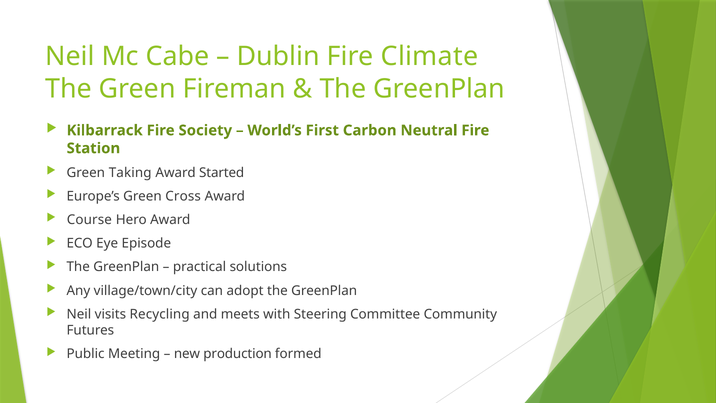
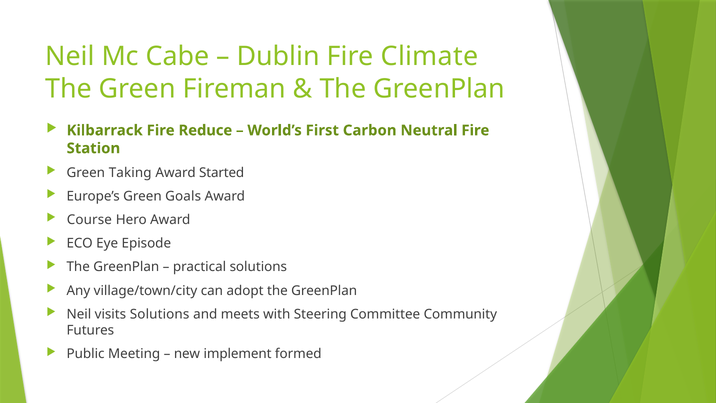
Society: Society -> Reduce (205, 130)
Cross: Cross -> Goals (183, 196)
visits Recycling: Recycling -> Solutions (160, 314)
production: production -> implement (238, 354)
